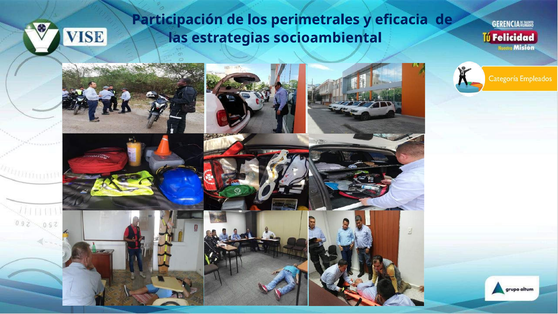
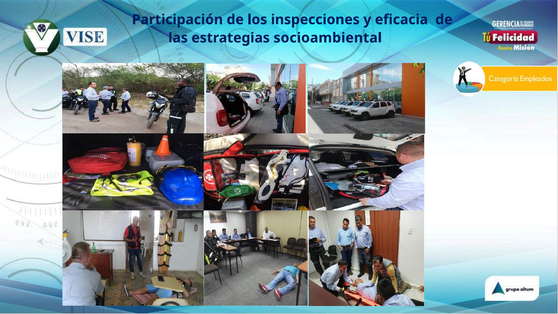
perimetrales: perimetrales -> inspecciones (315, 20)
